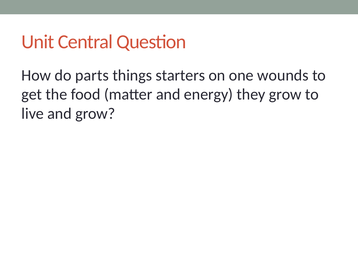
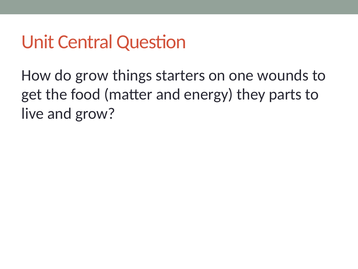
do parts: parts -> grow (92, 75)
they grow: grow -> parts (285, 94)
